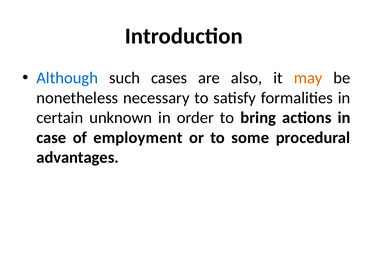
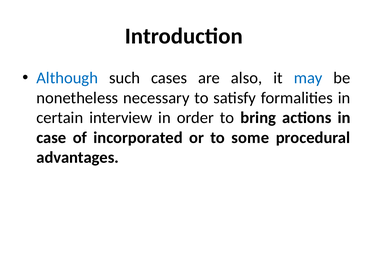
may colour: orange -> blue (308, 78)
unknown: unknown -> interview (121, 118)
employment: employment -> incorporated (138, 138)
